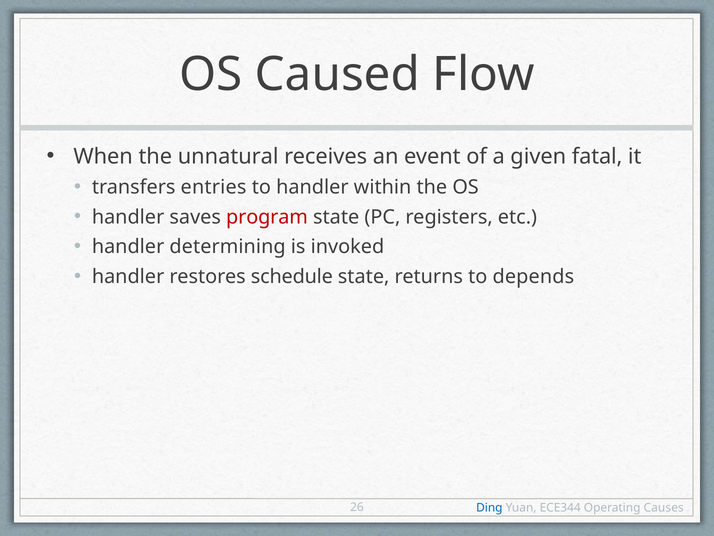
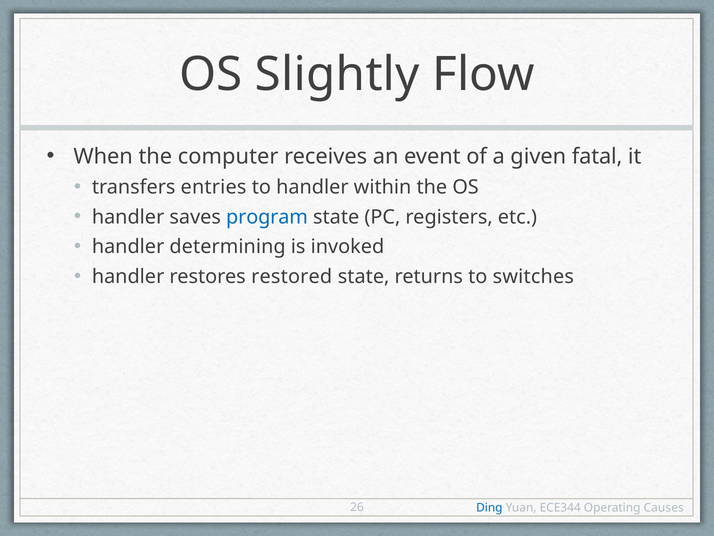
Caused: Caused -> Slightly (337, 75)
unnatural: unnatural -> computer (228, 156)
program colour: red -> blue (267, 217)
schedule: schedule -> restored (292, 276)
depends: depends -> switches (533, 276)
